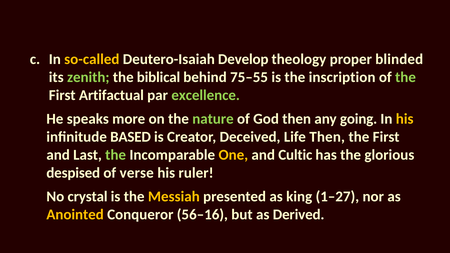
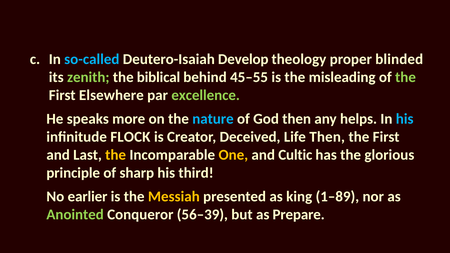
so-called colour: yellow -> light blue (92, 59)
75–55: 75–55 -> 45–55 (249, 77)
inscription: inscription -> misleading (342, 77)
Artifactual: Artifactual -> Elsewhere (111, 95)
nature colour: light green -> light blue (213, 119)
going: going -> helps (359, 119)
his colour: yellow -> light blue (405, 119)
BASED: BASED -> FLOCK (130, 137)
the colour: light green -> yellow (116, 155)
despised: despised -> principle (73, 173)
verse: verse -> sharp (137, 173)
ruler: ruler -> third (196, 173)
crystal: crystal -> earlier (88, 197)
1–27: 1–27 -> 1–89 (337, 197)
Anointed colour: yellow -> light green (75, 215)
56–16: 56–16 -> 56–39 (202, 215)
Derived: Derived -> Prepare (299, 215)
